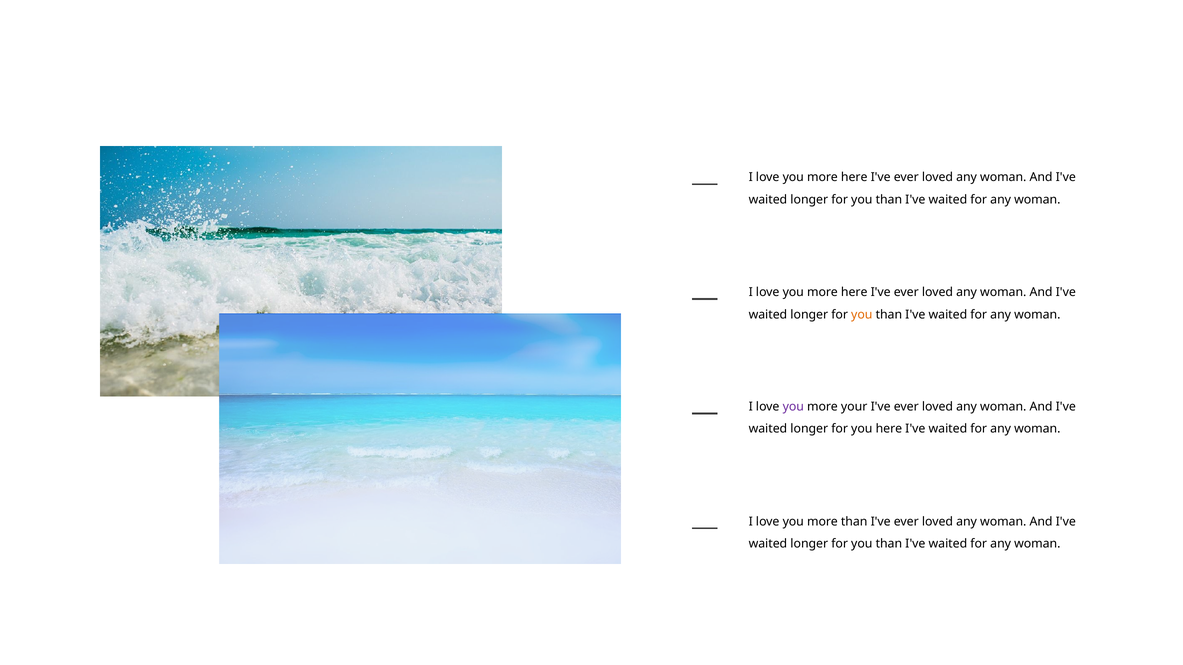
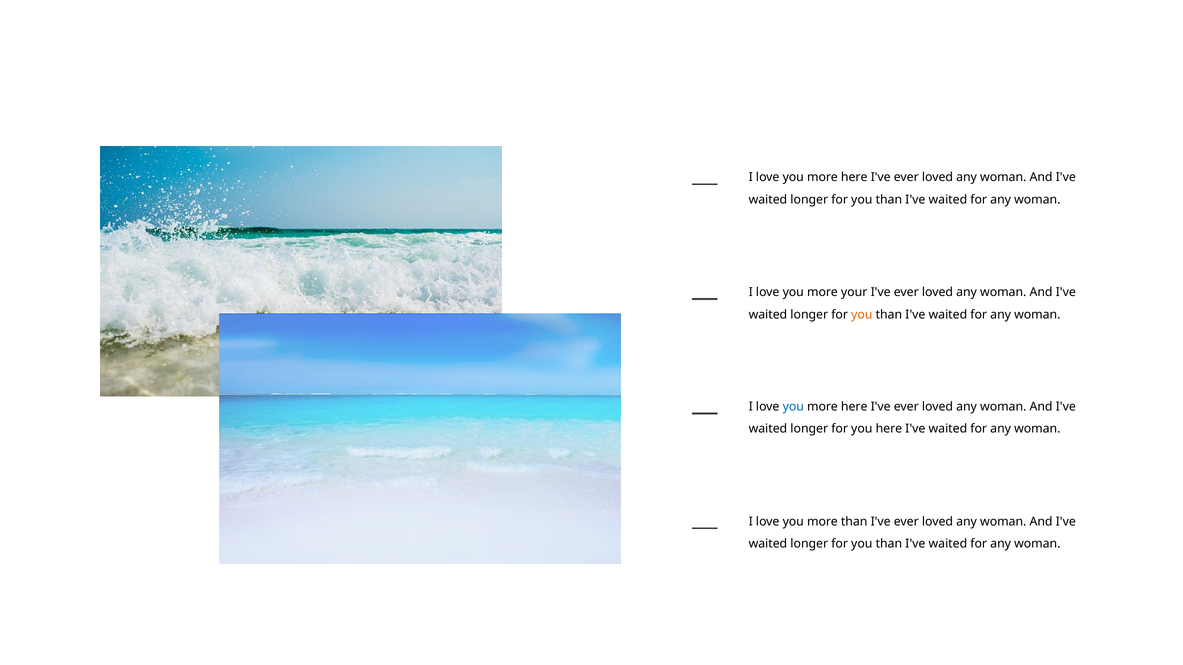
here: here -> your (854, 293)
you colour: purple -> blue (793, 407)
your: your -> here (854, 407)
